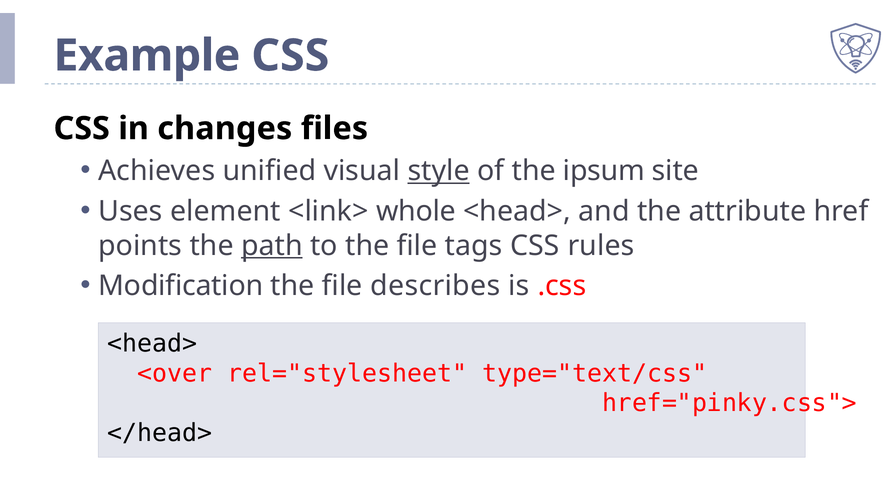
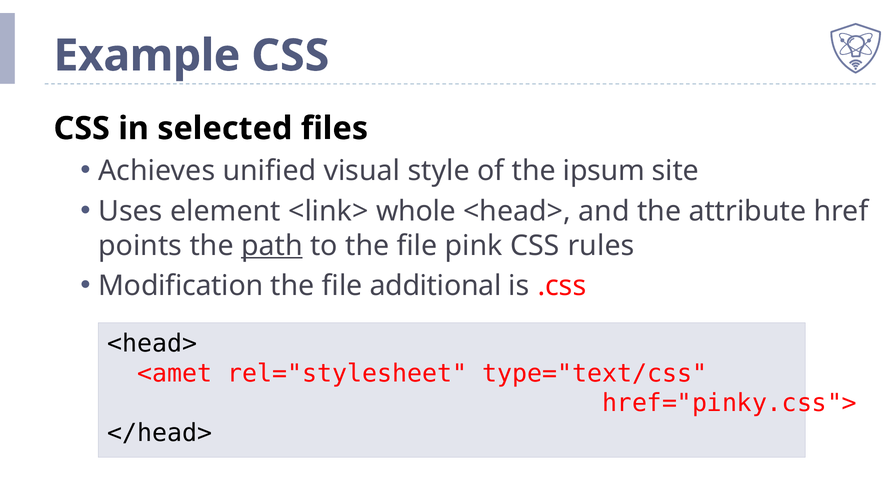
changes: changes -> selected (225, 129)
style underline: present -> none (439, 171)
tags: tags -> pink (474, 246)
describes: describes -> additional (436, 286)
<over: <over -> <amet (175, 374)
